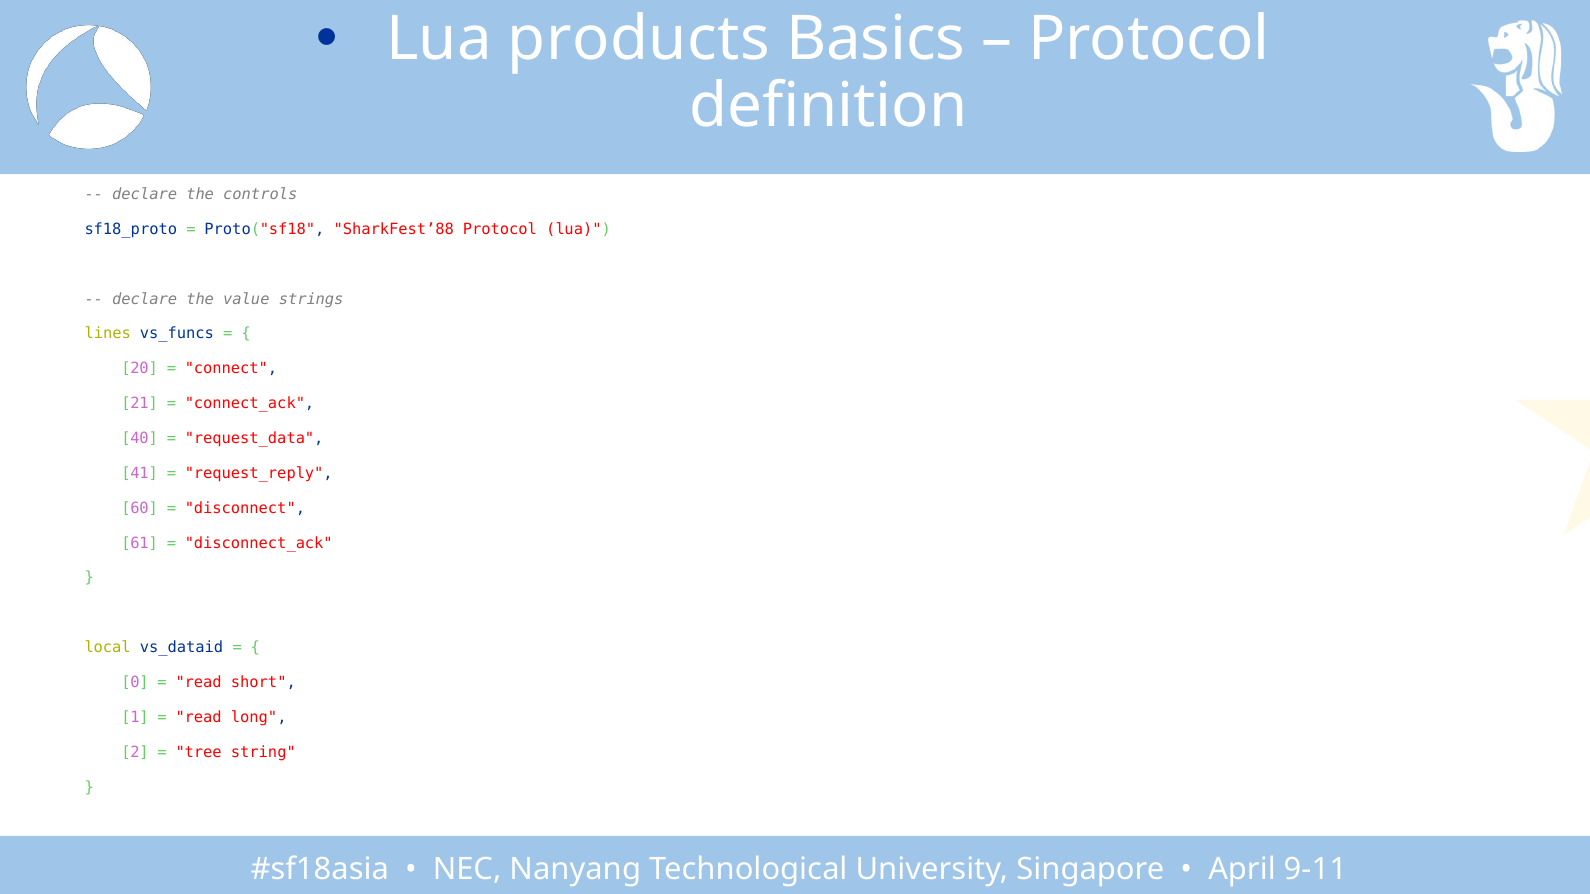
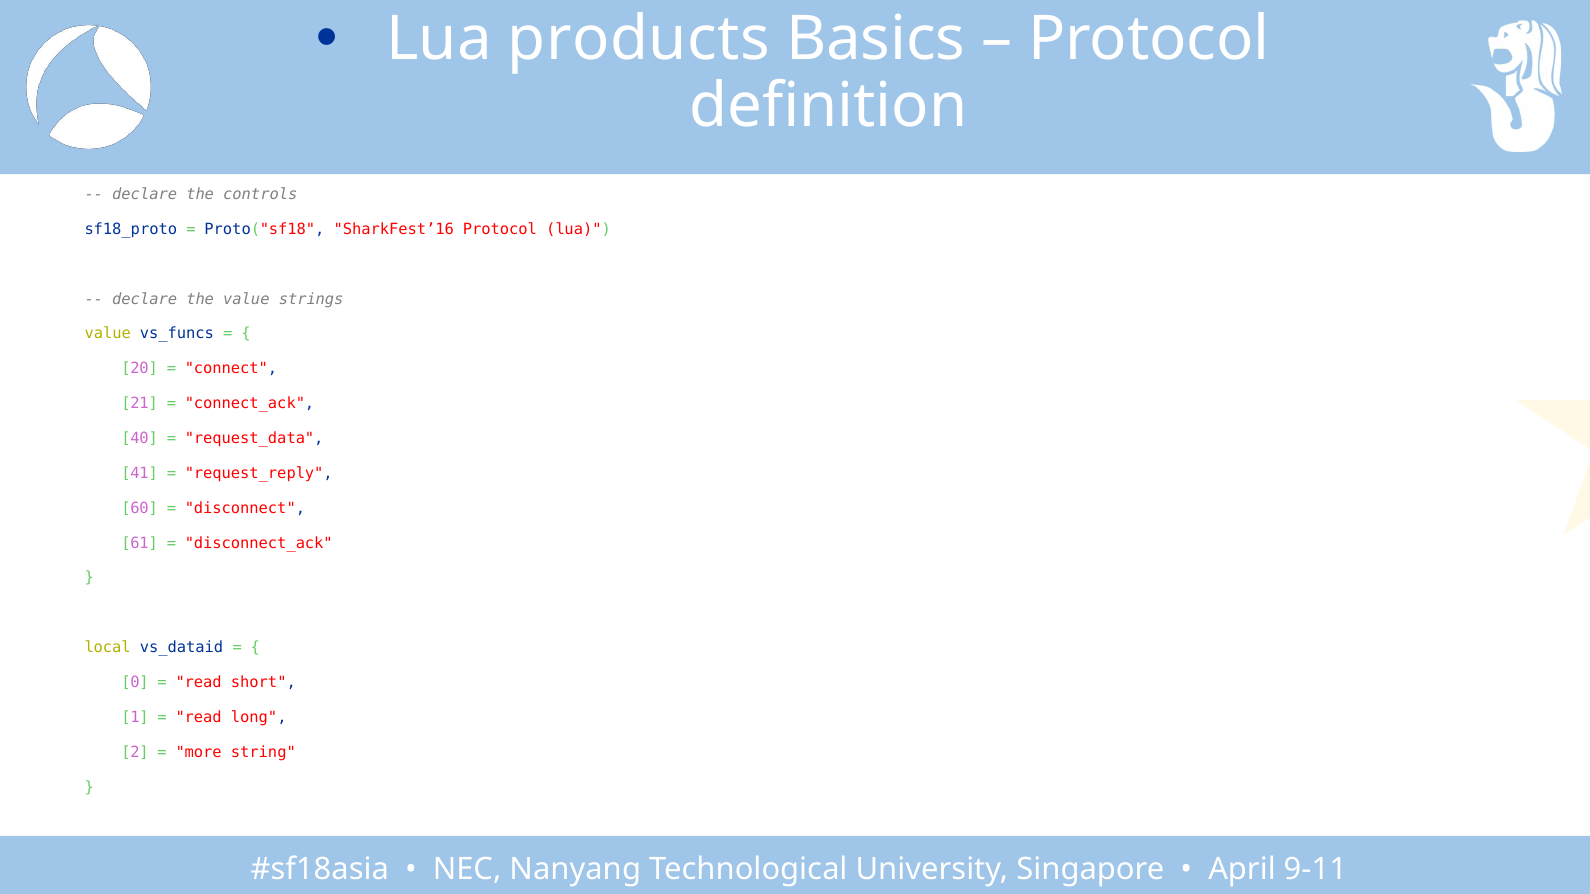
SharkFest’88: SharkFest’88 -> SharkFest’16 (394, 229)
lines: lines -> value (108, 334)
tree: tree -> more (199, 752)
